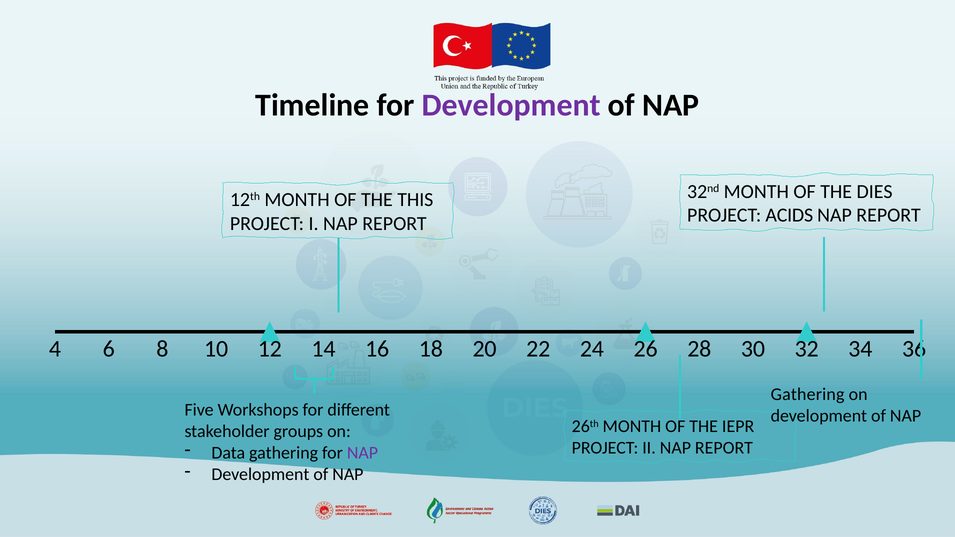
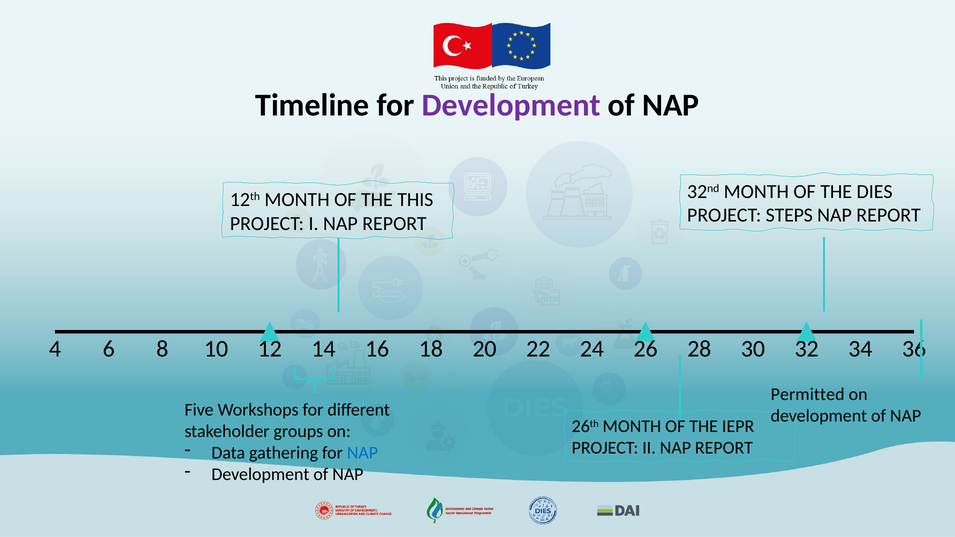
ACIDS: ACIDS -> STEPS (789, 215)
Gathering: Gathering -> Permitted (808, 395)
NAP colour: purple -> blue (362, 453)
